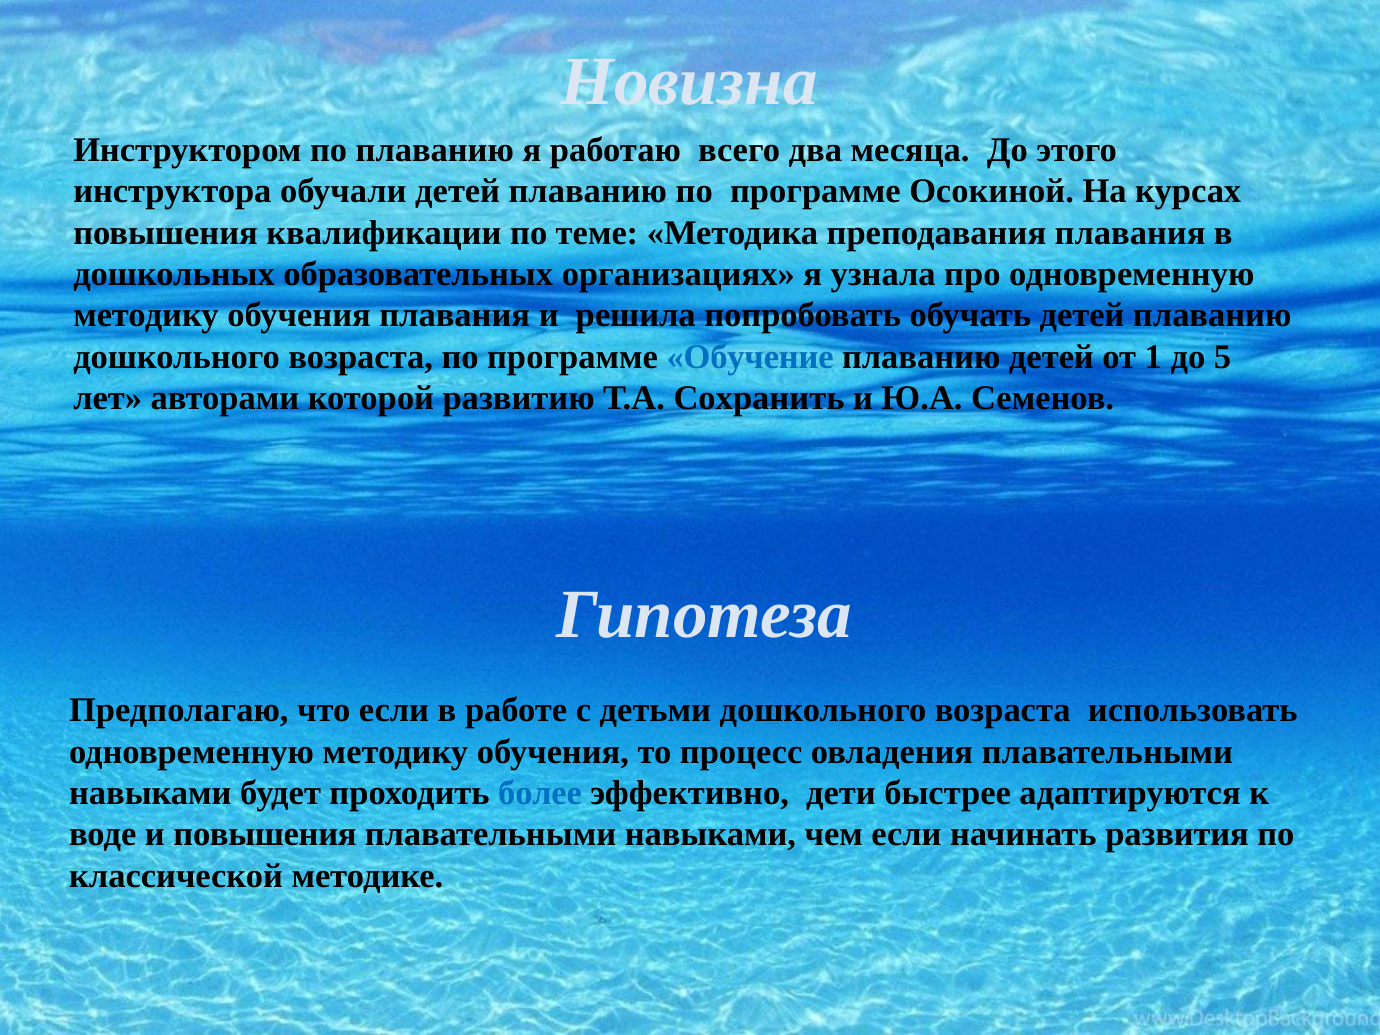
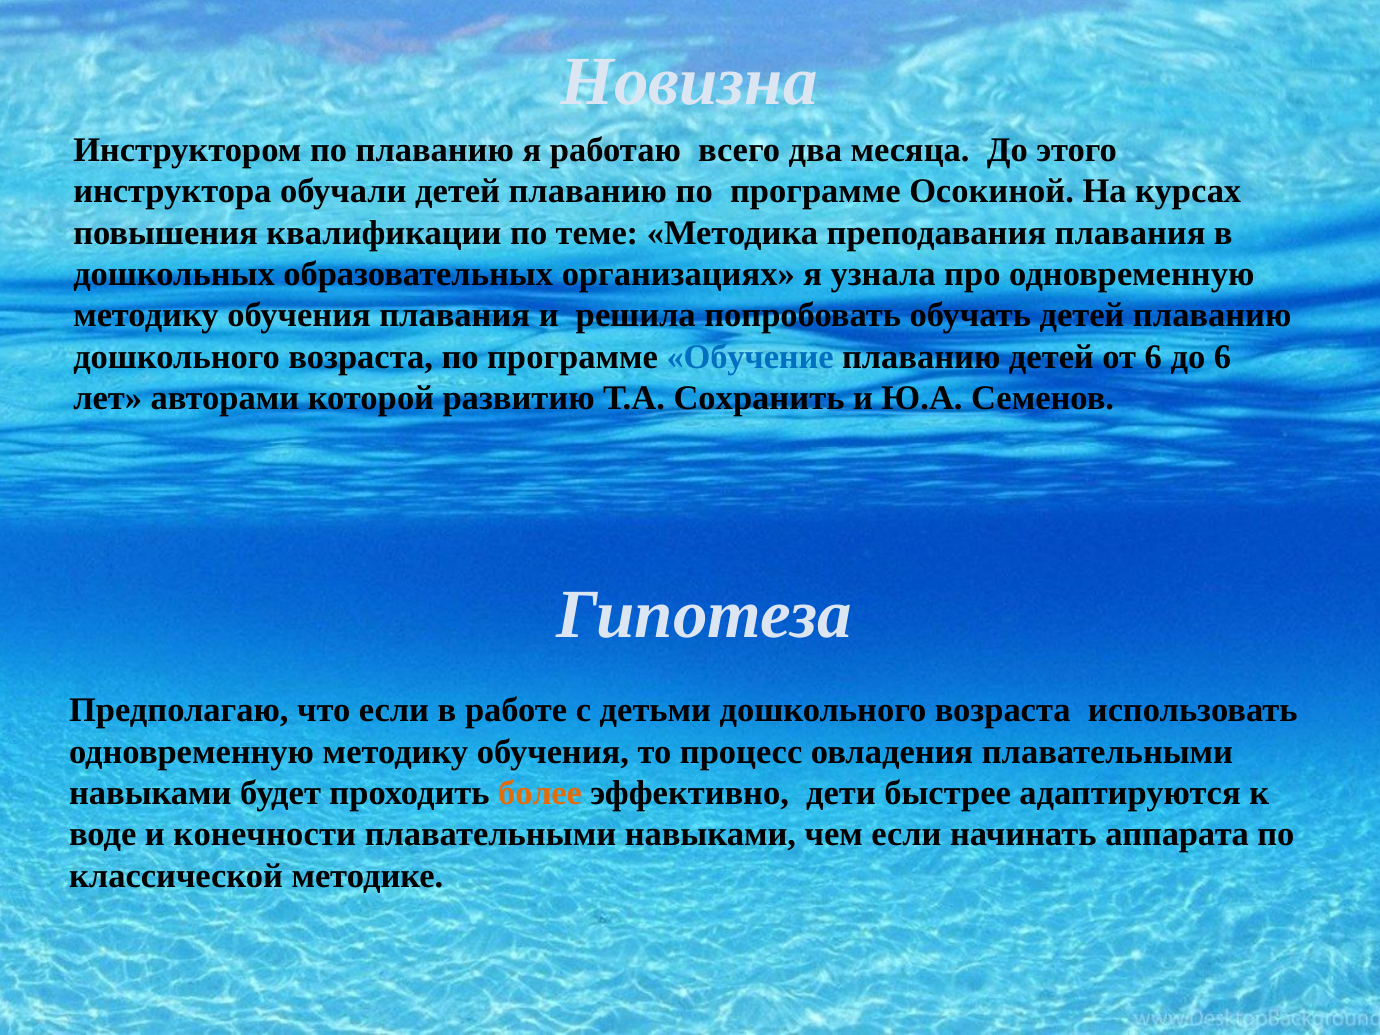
от 1: 1 -> 6 (1153, 357)
до 5: 5 -> 6 (1222, 357)
более colour: blue -> orange (540, 793)
и повышения: повышения -> конечности (265, 835)
развития: развития -> аппарата (1177, 835)
